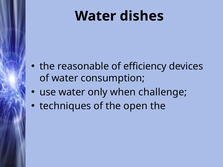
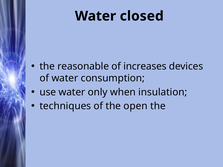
dishes: dishes -> closed (142, 16)
efficiency: efficiency -> increases (145, 66)
challenge: challenge -> insulation (163, 92)
